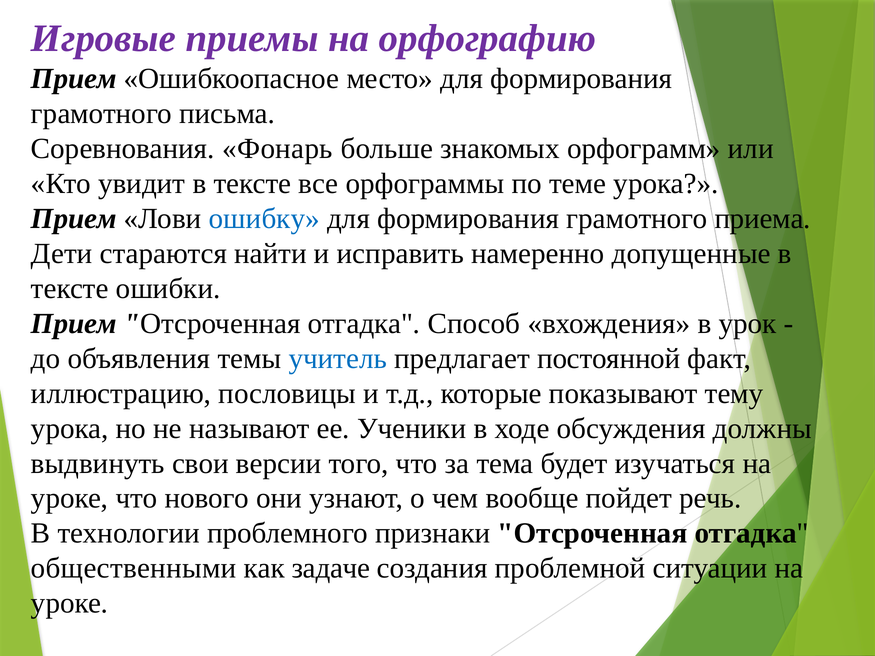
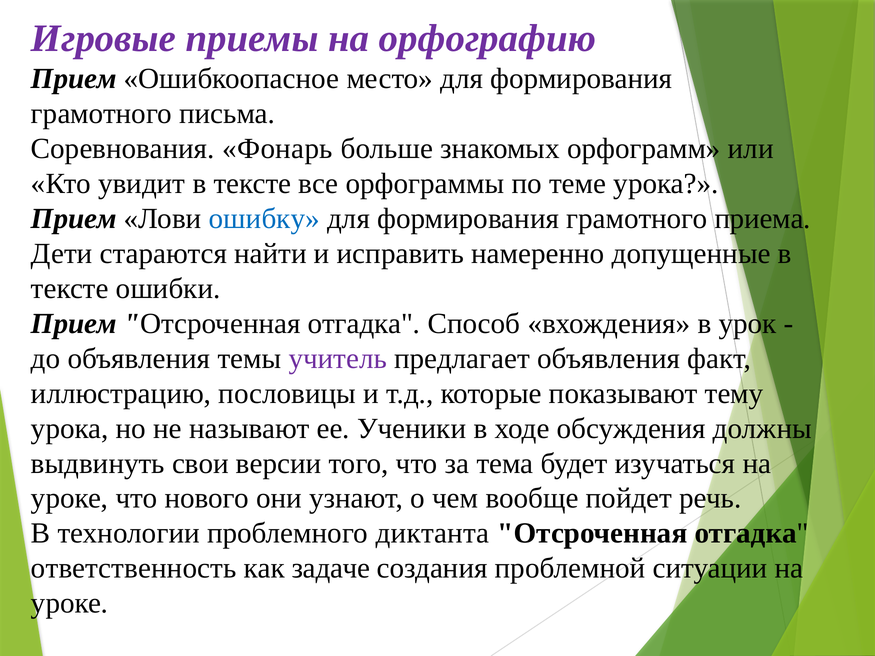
учитель colour: blue -> purple (338, 359)
предлагает постоянной: постоянной -> объявления (609, 359)
признаки: признаки -> диктанта (433, 534)
общественными: общественными -> ответственность (134, 569)
